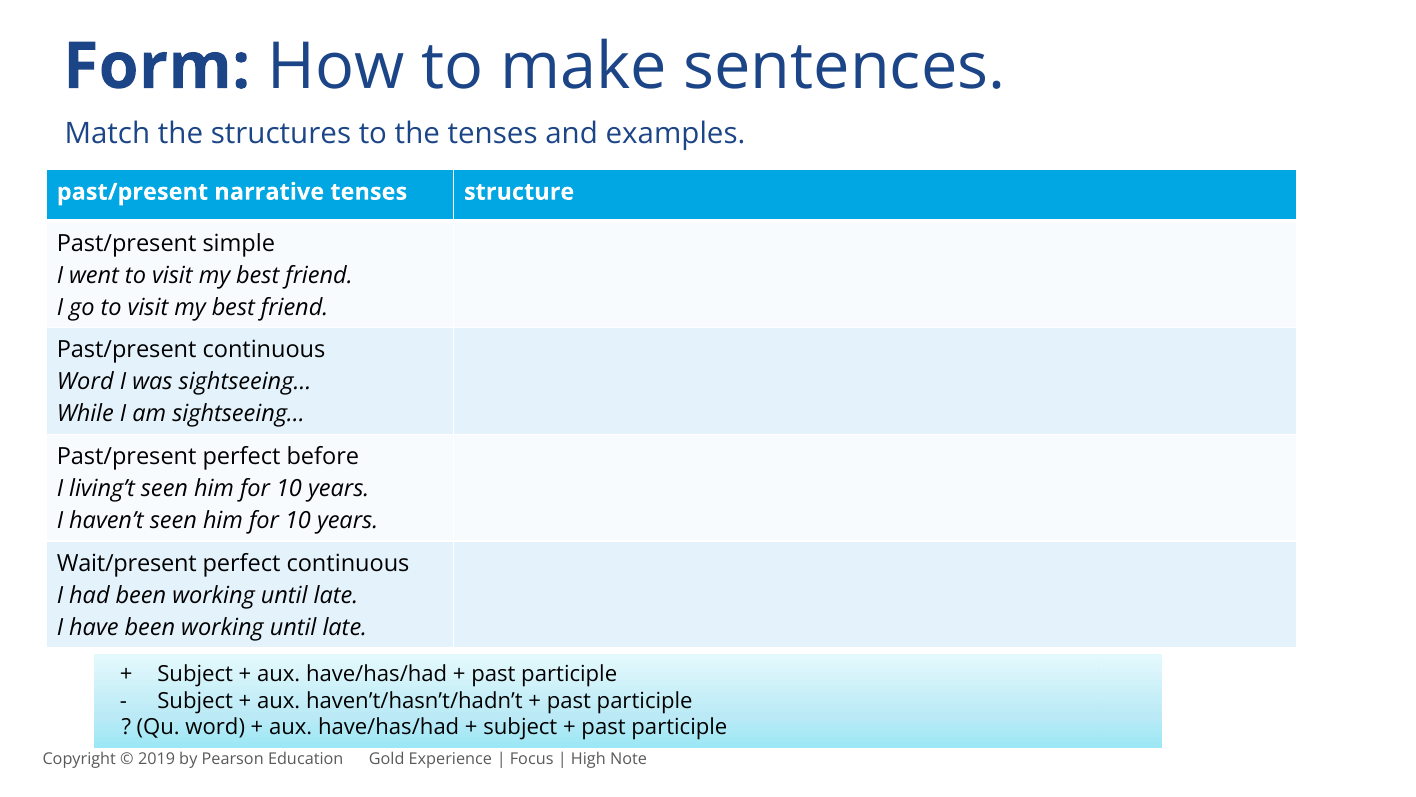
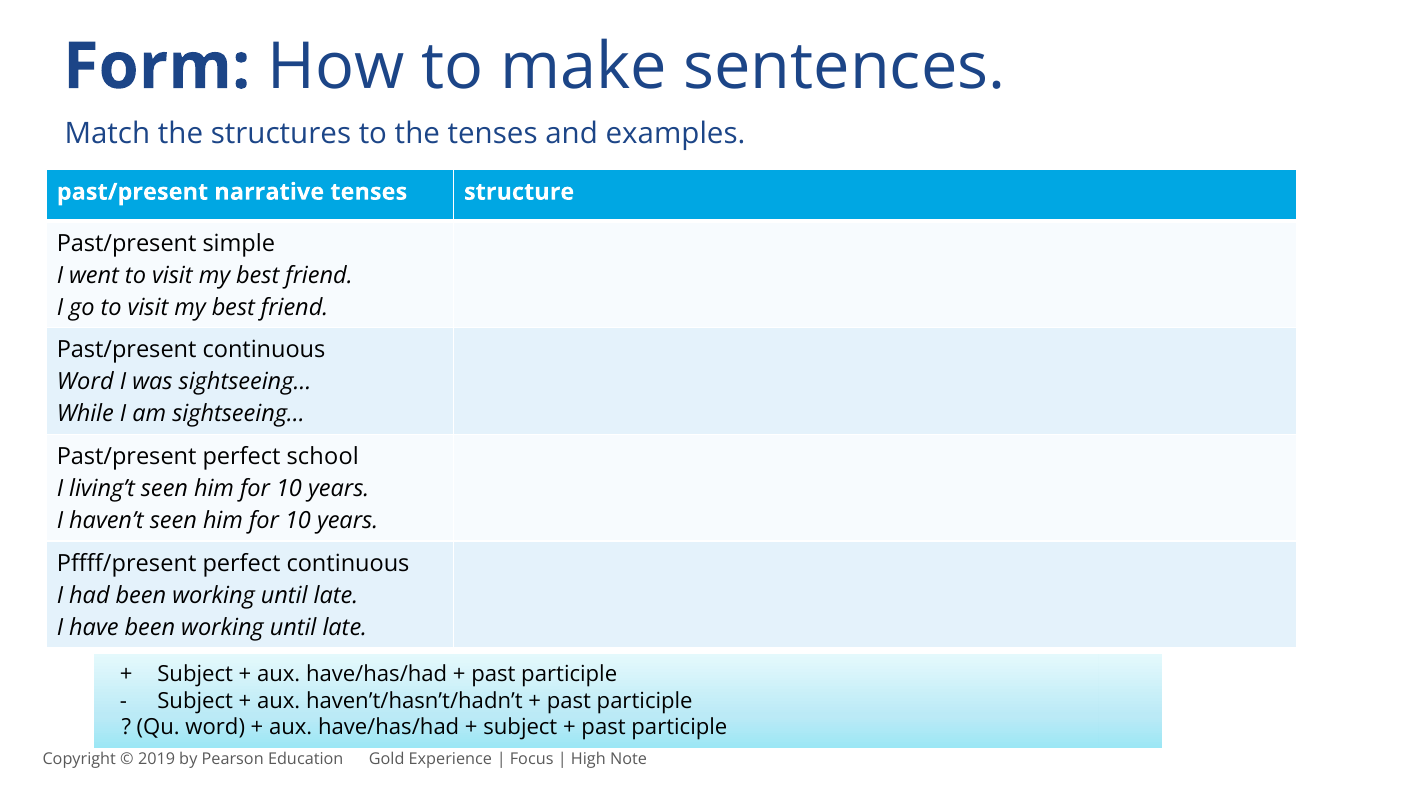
before: before -> school (323, 457)
Wait/present: Wait/present -> Pffff/present (127, 563)
